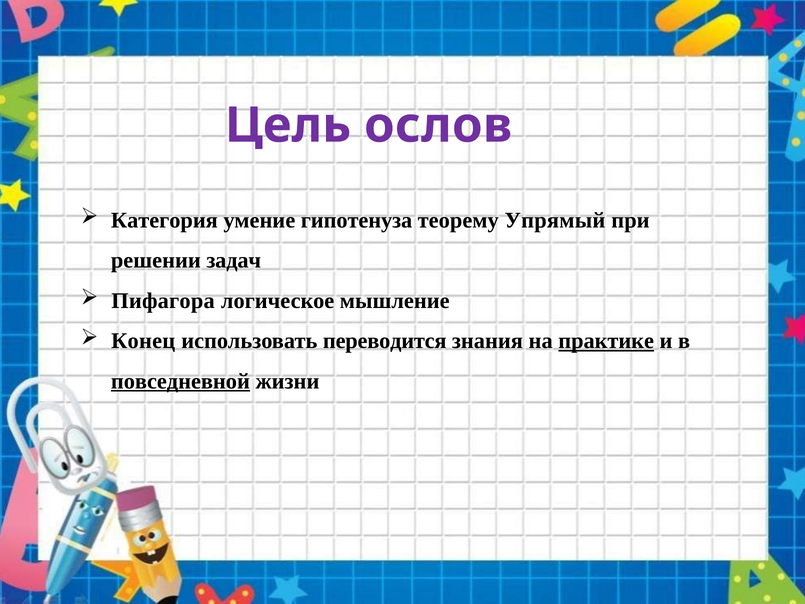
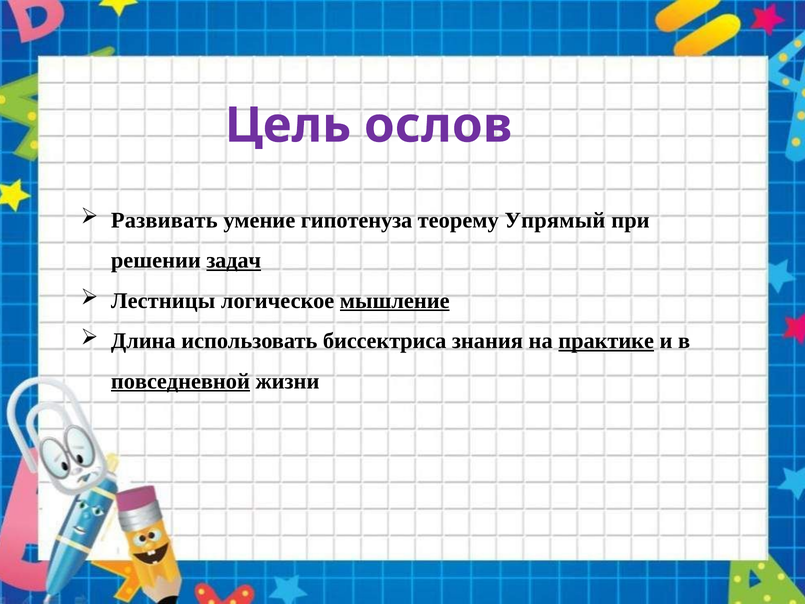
Категория: Категория -> Развивать (164, 220)
задач underline: none -> present (234, 260)
Пифагора: Пифагора -> Лестницы (163, 301)
мышление underline: none -> present (395, 301)
Конец: Конец -> Длина (143, 341)
переводится: переводится -> биссектриса (385, 341)
